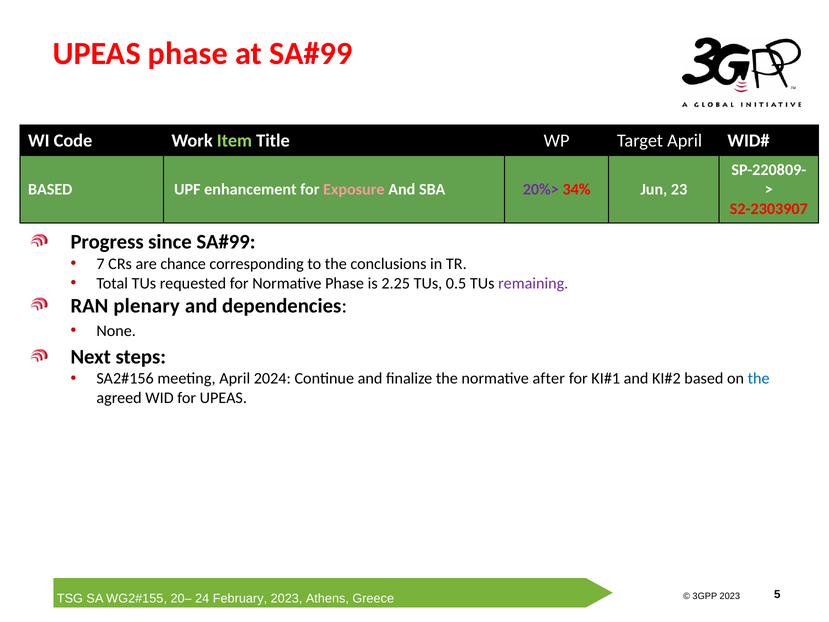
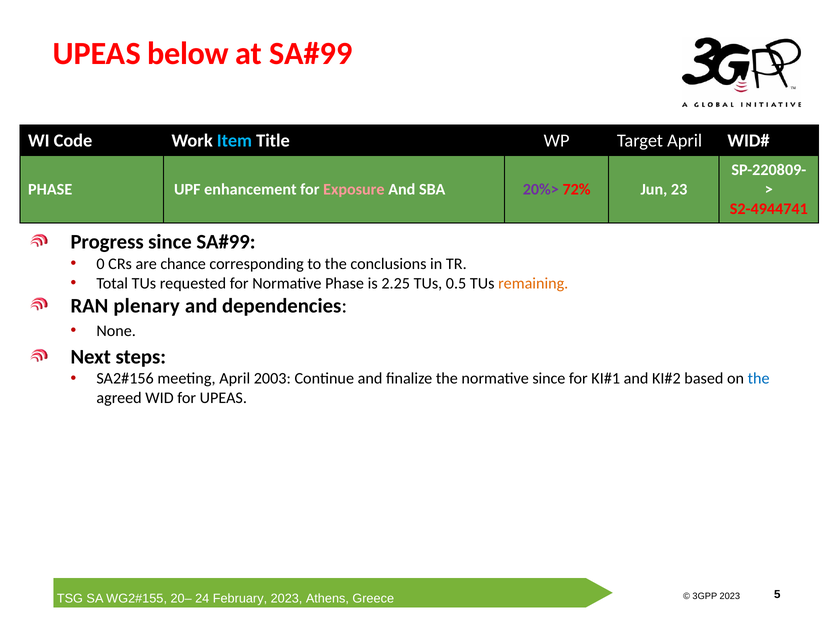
UPEAS phase: phase -> below (188, 54)
Item colour: light green -> light blue (234, 140)
BASED: BASED -> PHASE (50, 189)
34%: 34% -> 72% (577, 189)
S2-2303907: S2-2303907 -> S2-4944741 (769, 209)
7: 7 -> 0 (101, 264)
remaining colour: purple -> orange (533, 283)
2024: 2024 -> 2003 (272, 378)
normative after: after -> since (549, 378)
